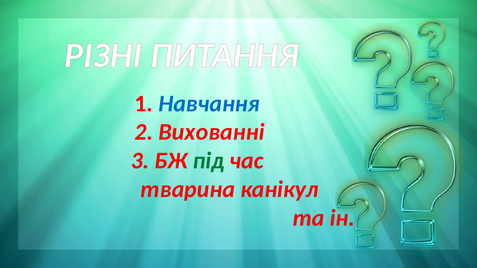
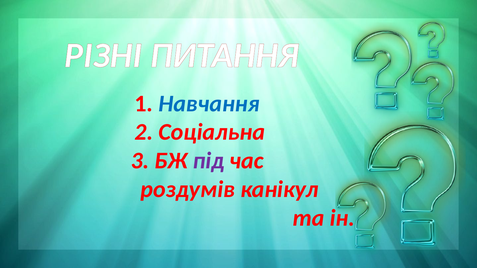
Вихованні: Вихованні -> Соціальна (212, 132)
під colour: green -> purple (208, 161)
тварина: тварина -> роздумів (188, 190)
